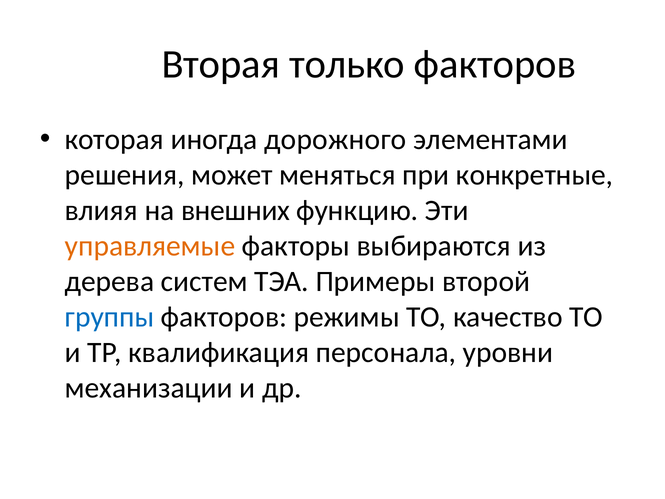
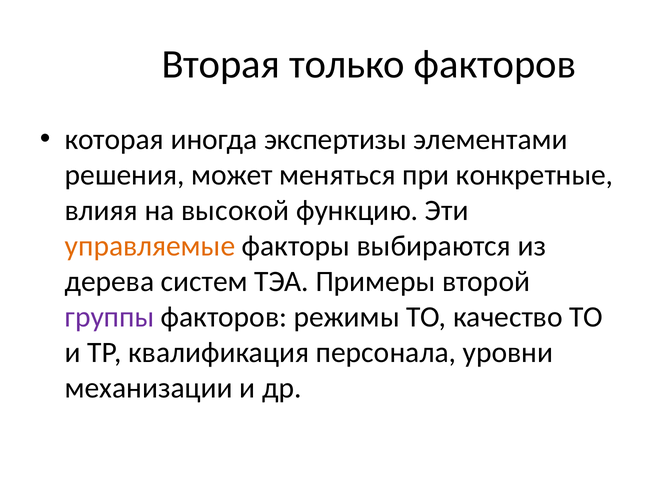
дорожного: дорожного -> экспертизы (335, 140)
внешних: внешних -> высокой (235, 210)
группы colour: blue -> purple (110, 317)
